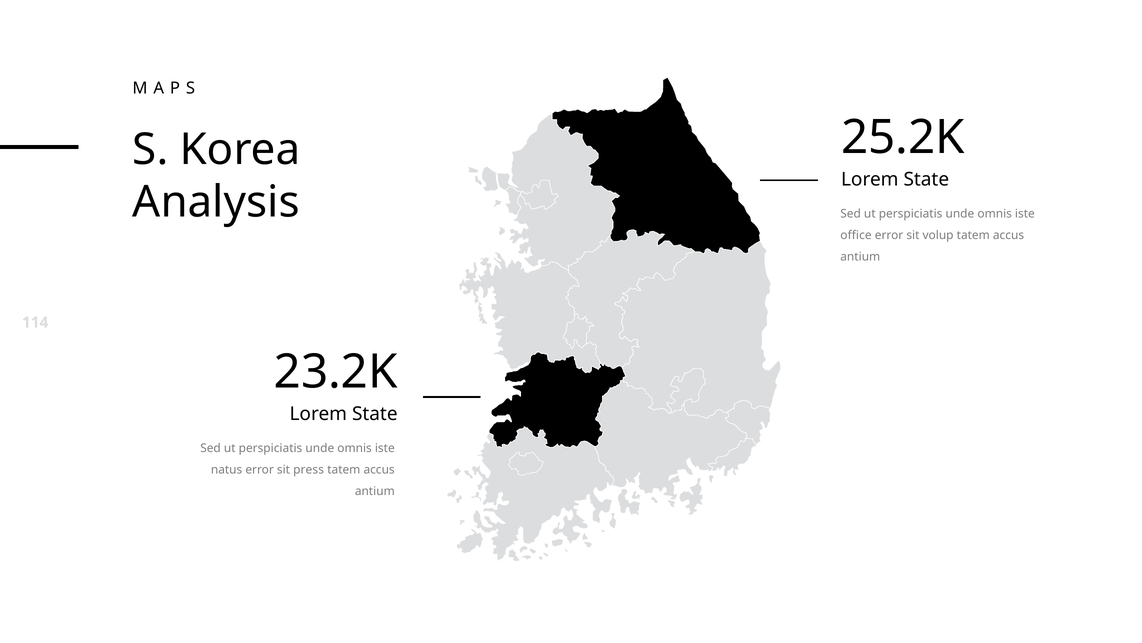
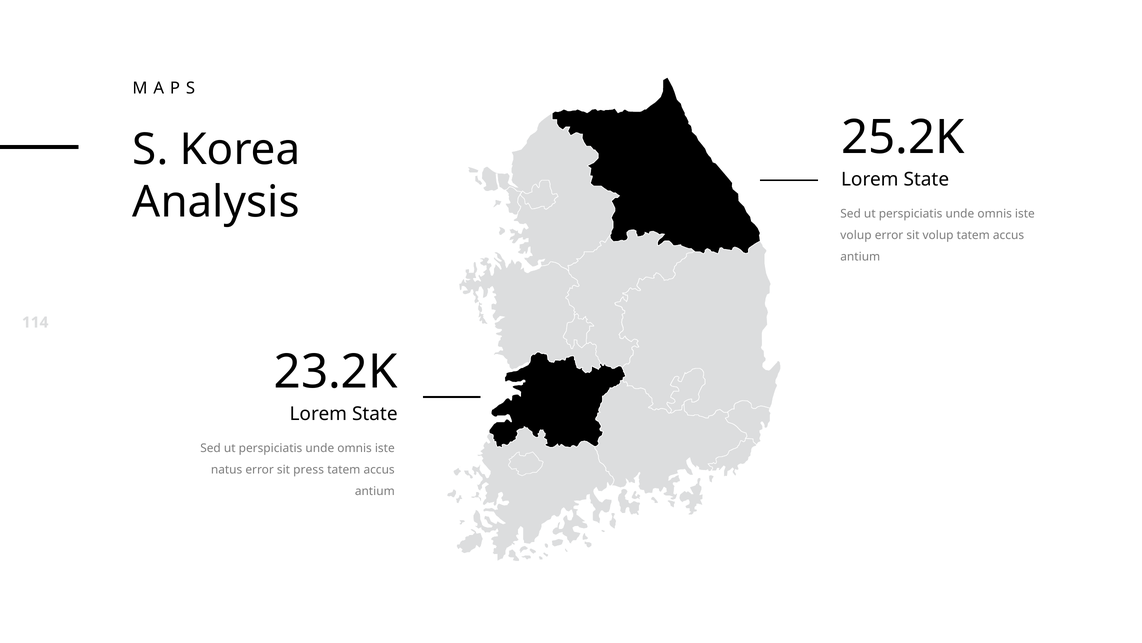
office: office -> volup (856, 235)
